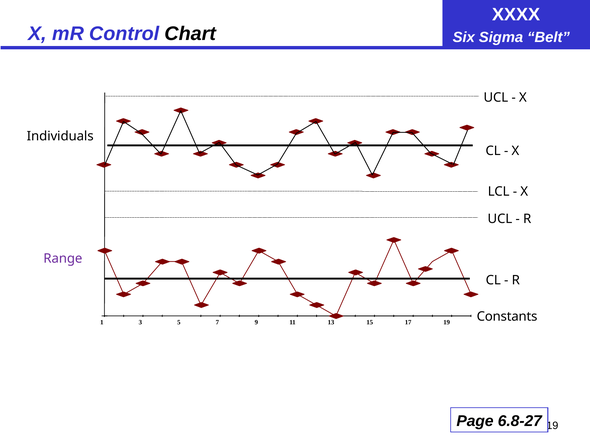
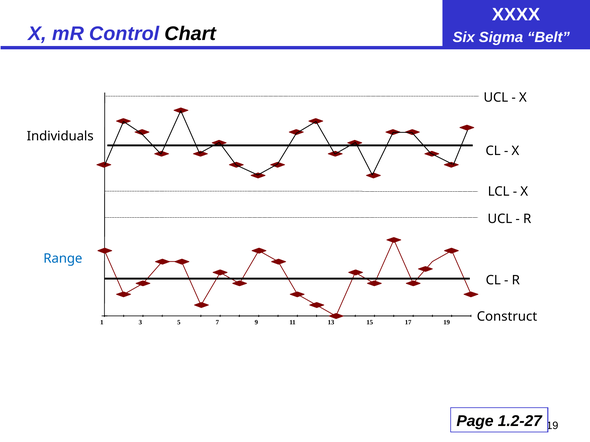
Range colour: purple -> blue (63, 259)
Constants: Constants -> Construct (507, 317)
6.8-27: 6.8-27 -> 1.2-27 (520, 421)
